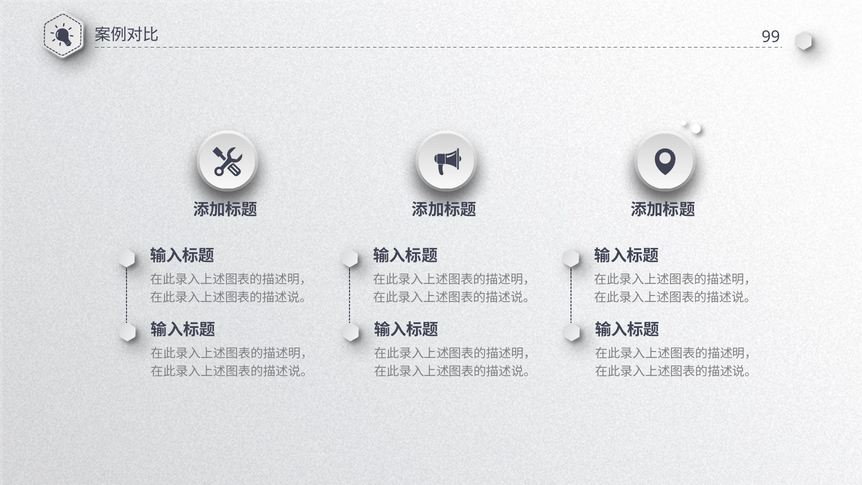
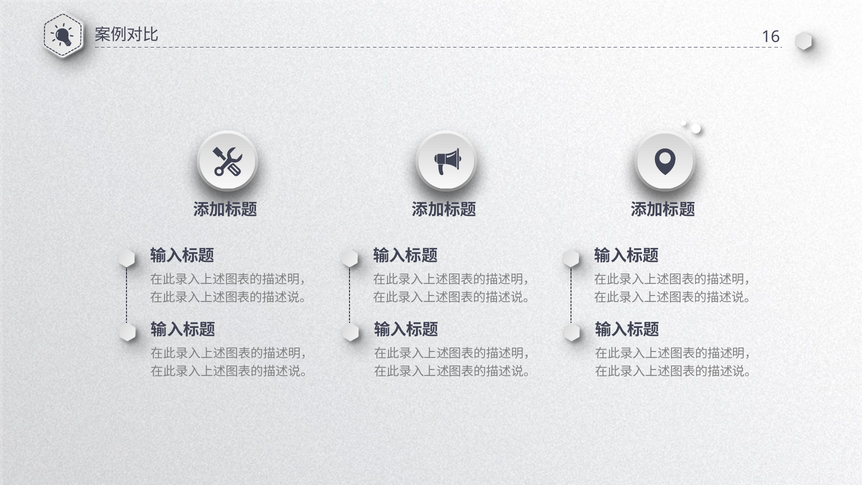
99: 99 -> 16 (771, 37)
